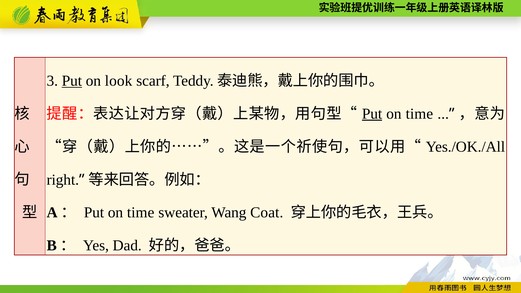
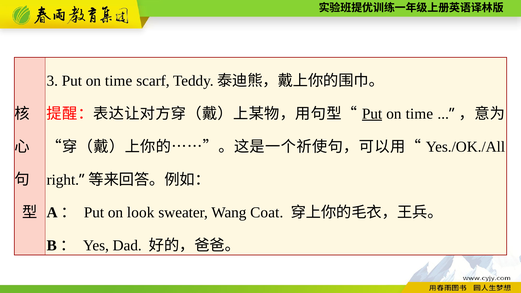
Put underline: present -> none (72, 81)
look: look -> time (119, 81)
time: time -> look (141, 213)
